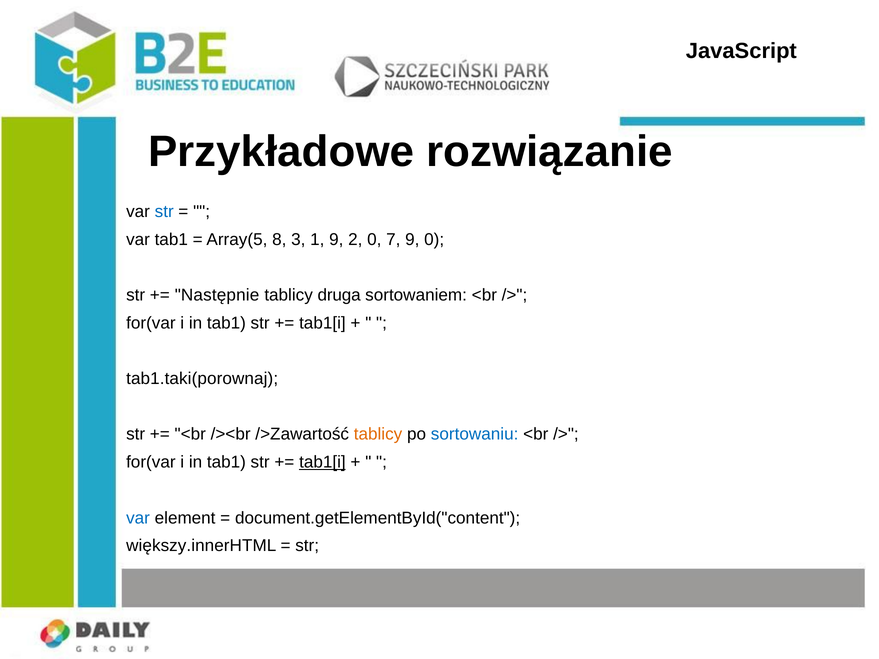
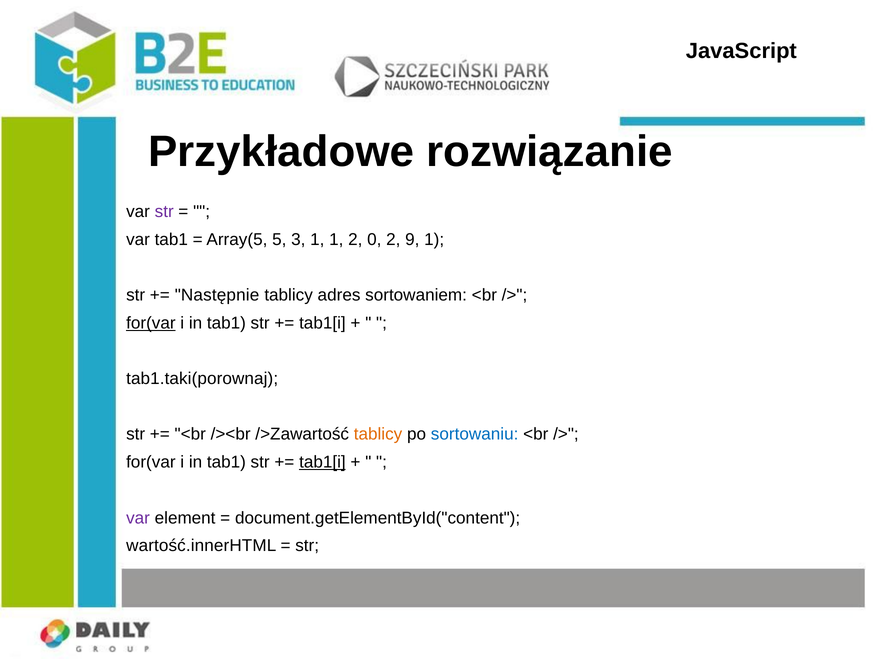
str colour: blue -> purple (164, 212)
8: 8 -> 5 (279, 240)
1 9: 9 -> 1 (336, 240)
0 7: 7 -> 2 (393, 240)
9 0: 0 -> 1 (434, 240)
druga: druga -> adres (339, 295)
for(var underline: none -> present (151, 323)
var colour: blue -> purple (138, 518)
większy.innerHTML: większy.innerHTML -> wartość.innerHTML (201, 546)
